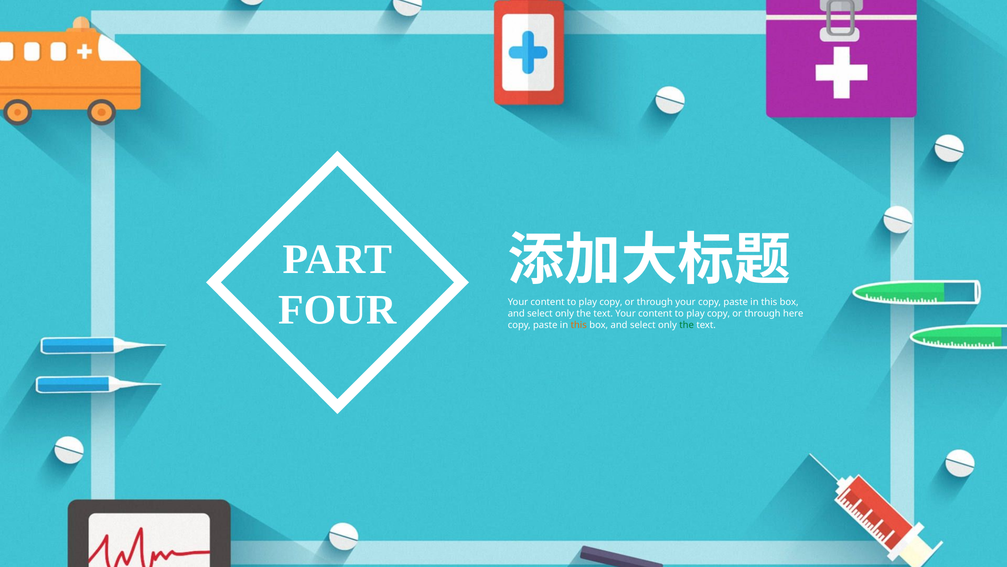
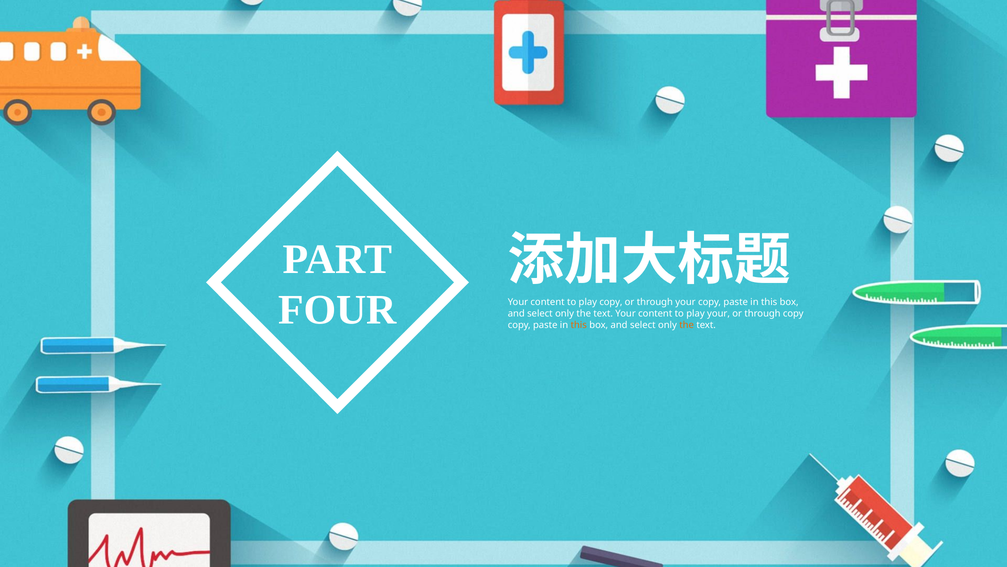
copy: copy -> your (719, 313)
through here: here -> copy (793, 313)
the colour: green -> orange (687, 325)
